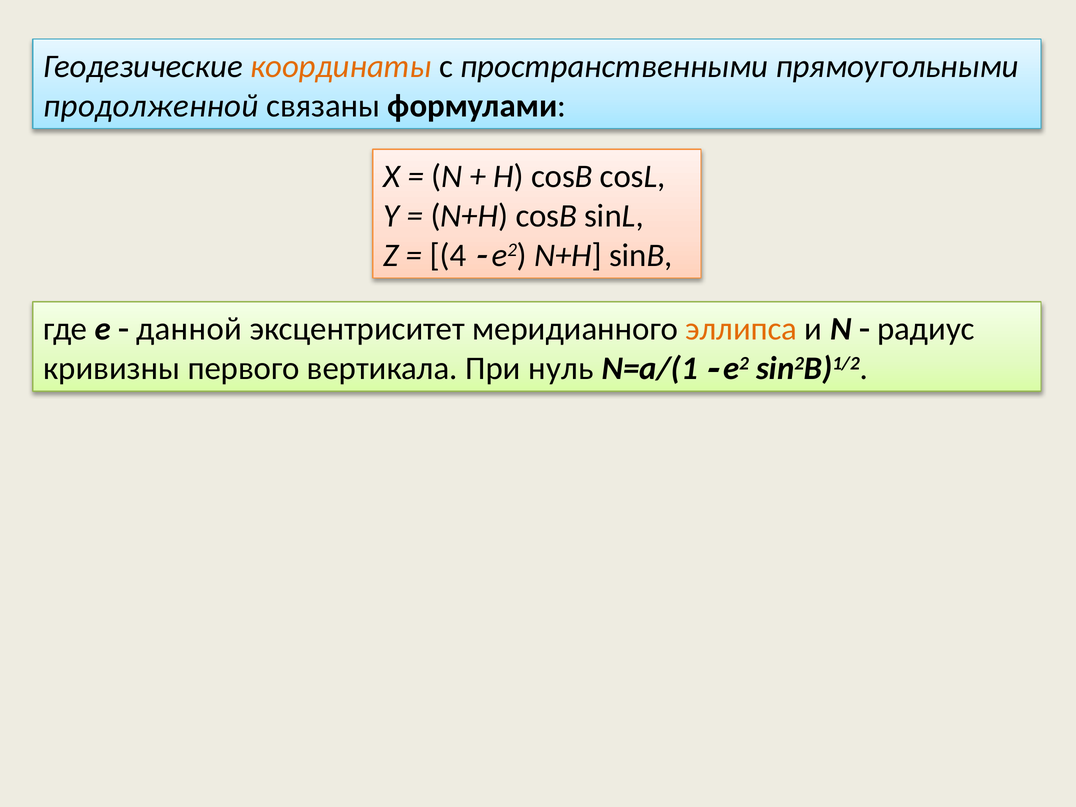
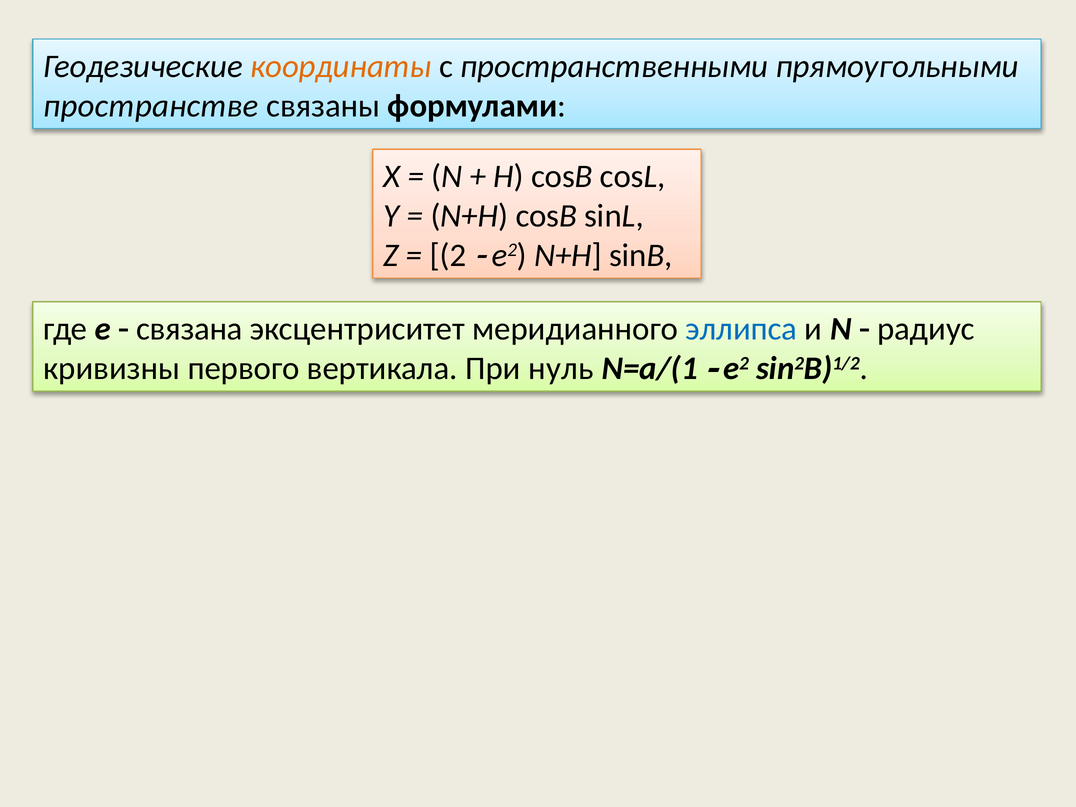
продолженной: продолженной -> пространстве (151, 106)
4: 4 -> 2 (448, 255)
данной: данной -> связана (189, 329)
эллипса colour: orange -> blue (741, 329)
